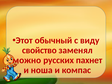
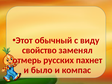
можно: можно -> отмерь (27, 60)
ноша: ноша -> было (42, 70)
